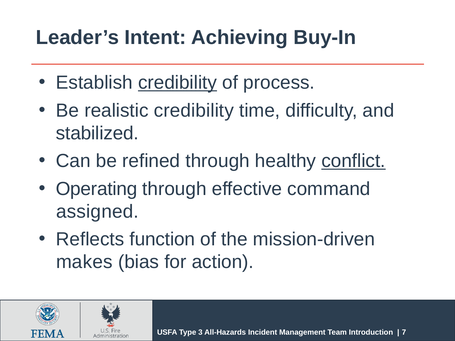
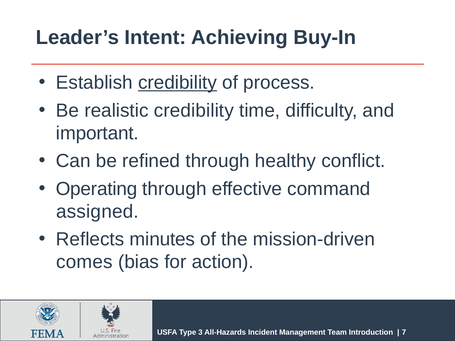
stabilized: stabilized -> important (97, 133)
conflict underline: present -> none (353, 161)
function: function -> minutes (162, 239)
makes: makes -> comes (84, 262)
